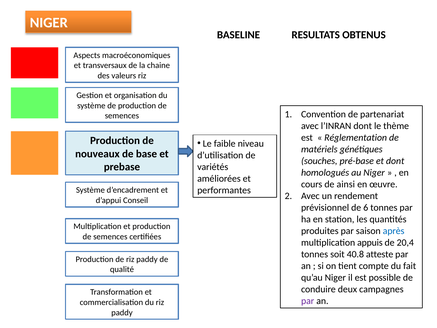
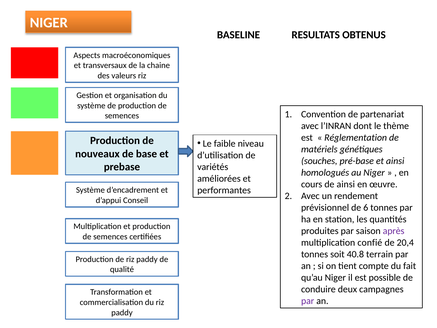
et dont: dont -> ainsi (395, 161)
après colour: blue -> purple (394, 231)
appuis: appuis -> confié (370, 242)
atteste: atteste -> terrain (380, 254)
